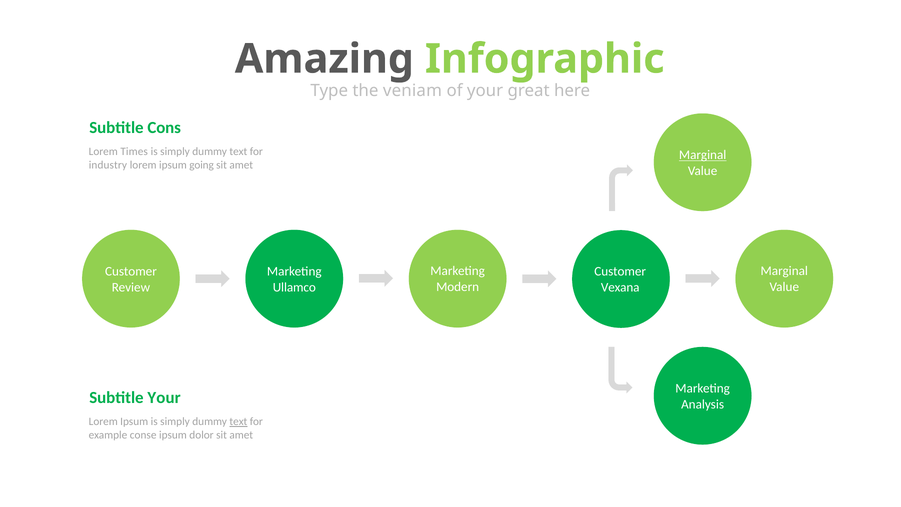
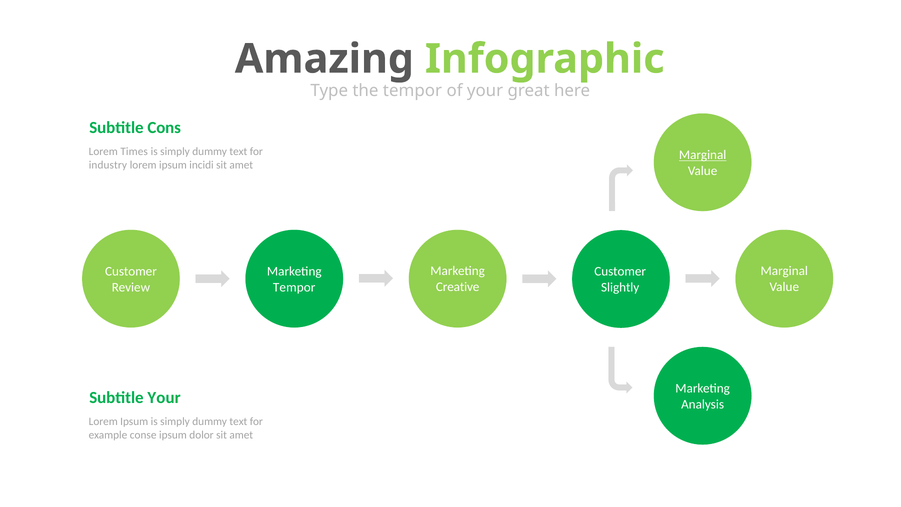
veniam: veniam -> tempor (412, 91)
going: going -> incidi (201, 165)
Modern: Modern -> Creative (458, 287)
Ullamco: Ullamco -> Tempor (294, 287)
Vexana: Vexana -> Slightly (620, 287)
text underline: present -> none (238, 421)
